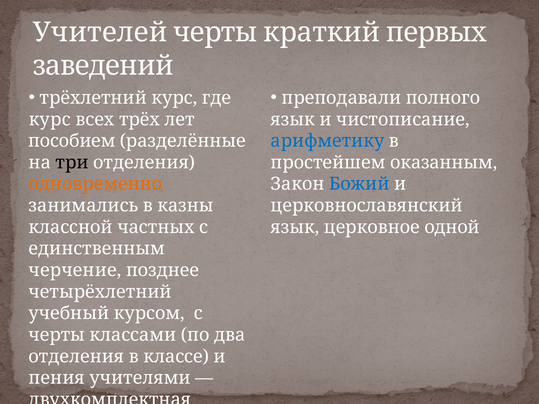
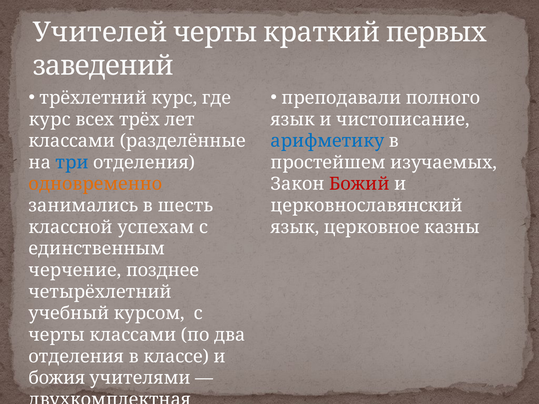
пособием: пособием -> классами (72, 141)
три colour: black -> blue (72, 163)
оказанным: оказанным -> изучаемых (444, 163)
Божий colour: blue -> red (359, 184)
казны: казны -> шесть (185, 206)
частных: частных -> успехам (156, 227)
одной: одной -> казны (452, 227)
пения: пения -> божия (57, 378)
